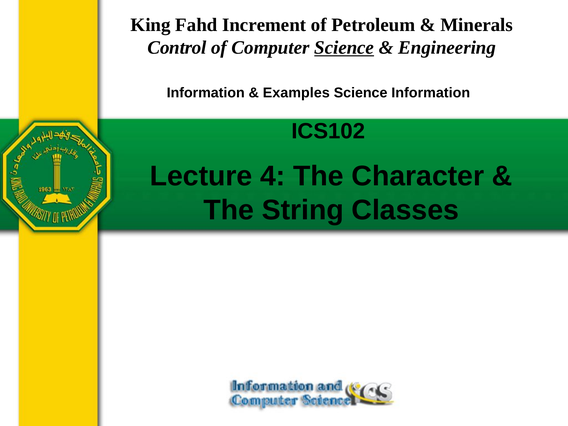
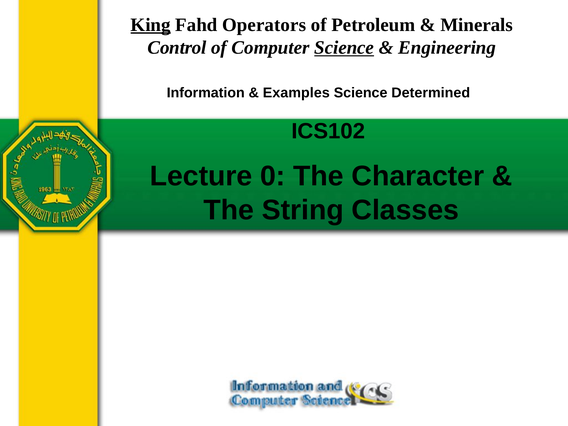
King underline: none -> present (151, 25)
Increment: Increment -> Operators (264, 25)
Science Information: Information -> Determined (431, 93)
4: 4 -> 0 (273, 176)
